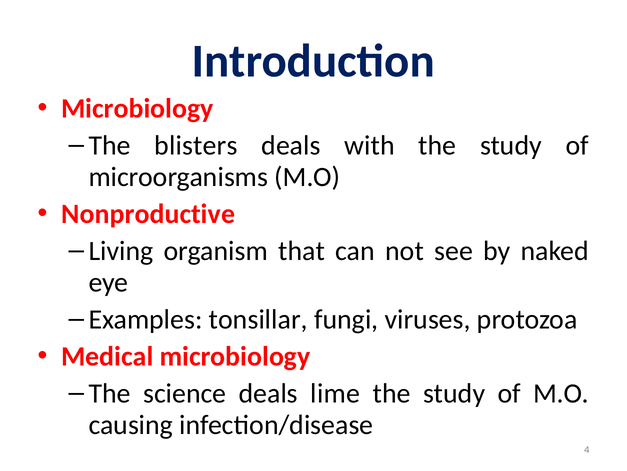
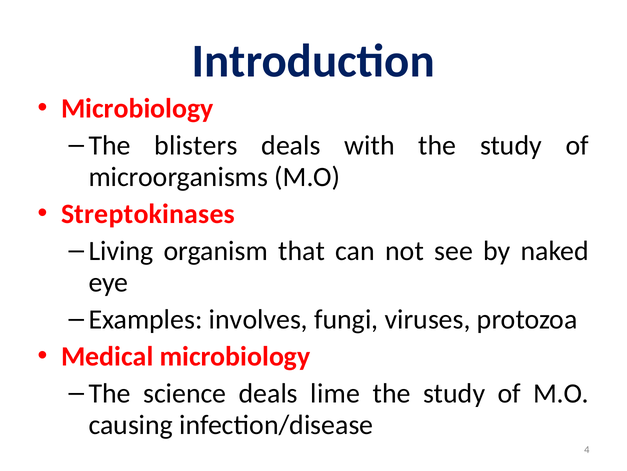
Nonproductive: Nonproductive -> Streptokinases (148, 214)
tonsillar: tonsillar -> involves (258, 319)
